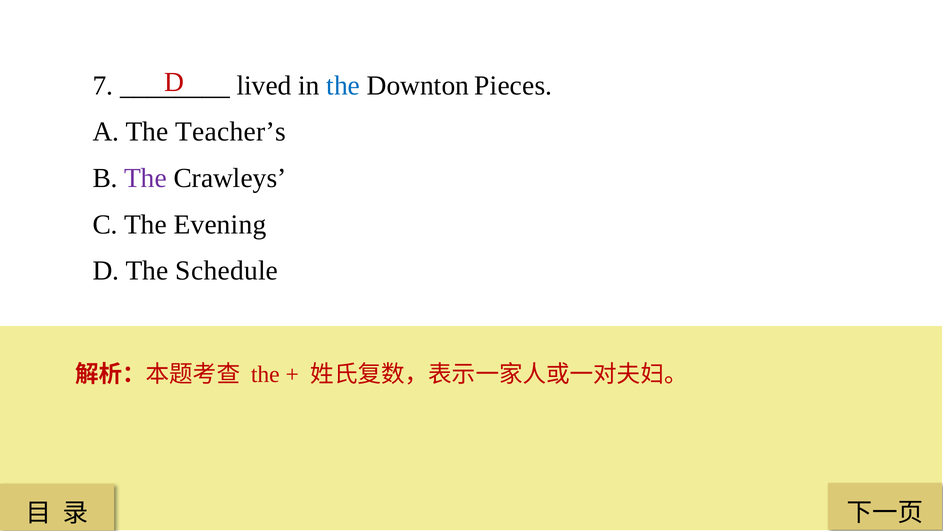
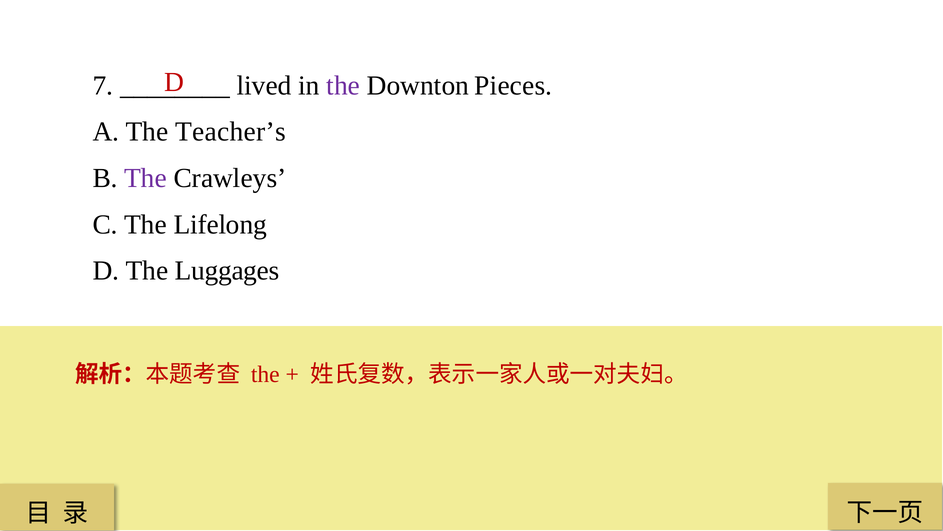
the colour: blue -> purple (343, 86)
Evening: Evening -> Lifelong (220, 224)
Schedule: Schedule -> Luggages (227, 270)
